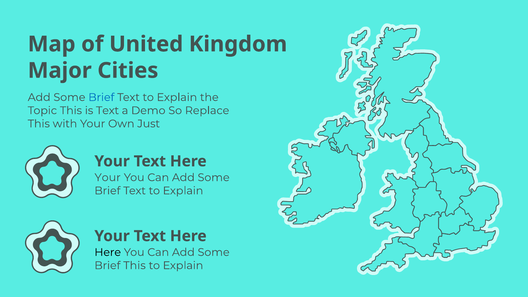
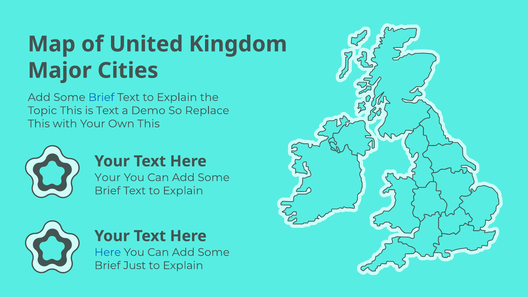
Own Just: Just -> This (149, 124)
Here colour: black -> blue (108, 252)
Brief This: This -> Just (135, 265)
